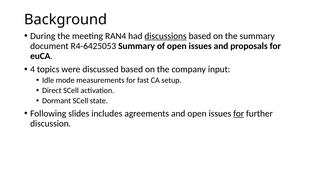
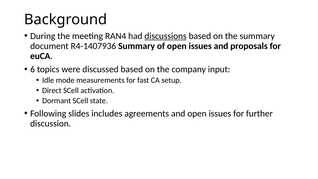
R4-6425053: R4-6425053 -> R4-1407936 (93, 46)
4: 4 -> 6 (33, 69)
for underline: present -> none (239, 113)
